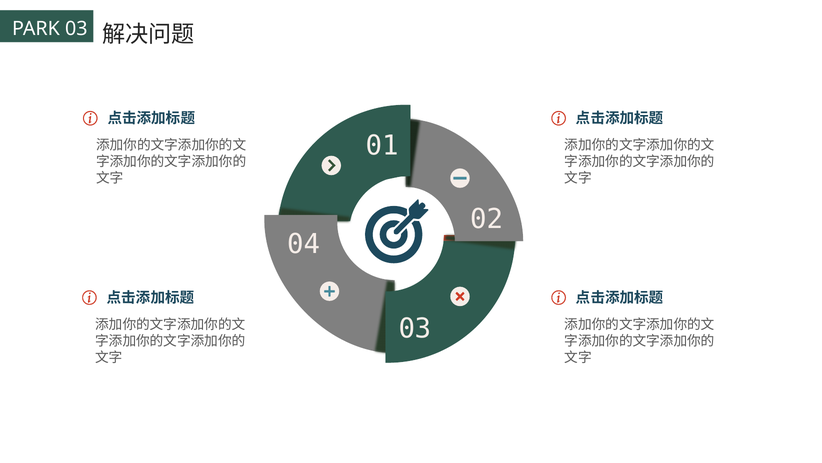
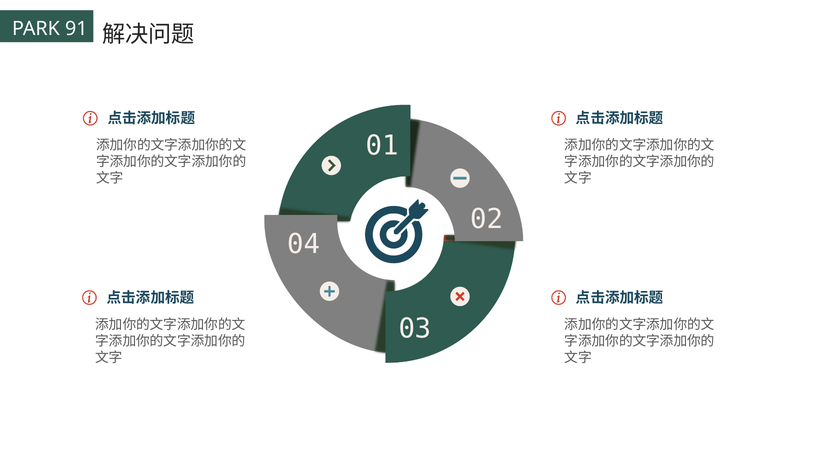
03: 03 -> 91 (76, 29)
